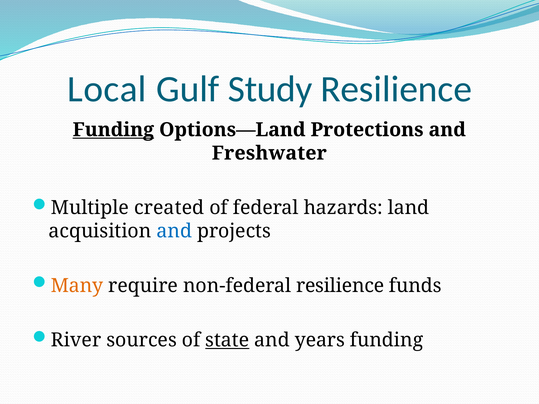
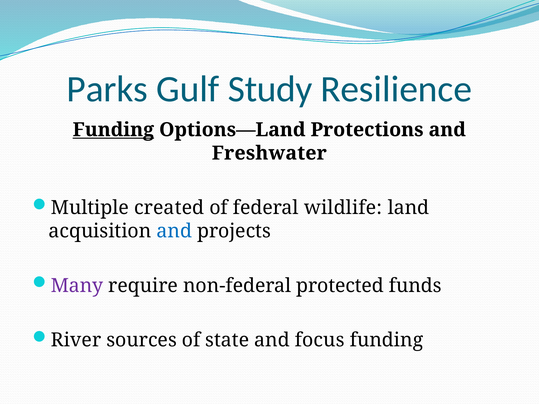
Local: Local -> Parks (107, 89)
hazards: hazards -> wildlife (343, 208)
Many colour: orange -> purple (77, 286)
non-federal resilience: resilience -> protected (340, 286)
state underline: present -> none (227, 340)
years: years -> focus (320, 340)
